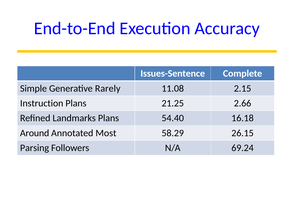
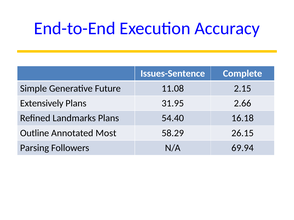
Rarely: Rarely -> Future (108, 89)
Instruction: Instruction -> Extensively (42, 104)
21.25: 21.25 -> 31.95 (173, 104)
Around: Around -> Outline (35, 133)
69.24: 69.24 -> 69.94 (243, 148)
